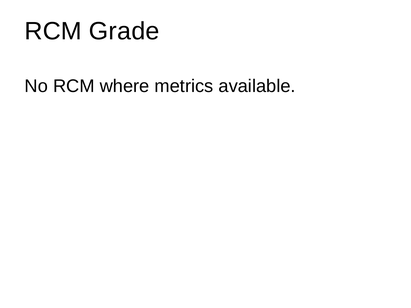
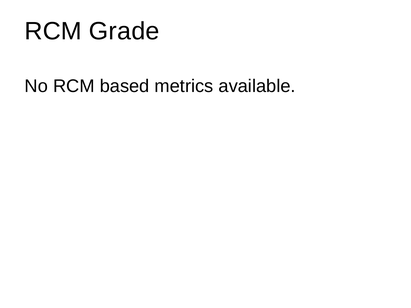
where: where -> based (125, 86)
